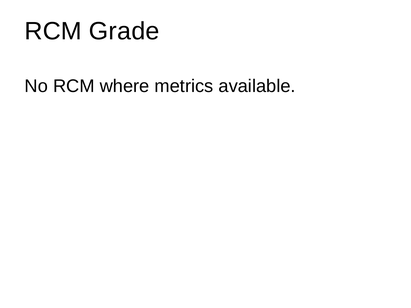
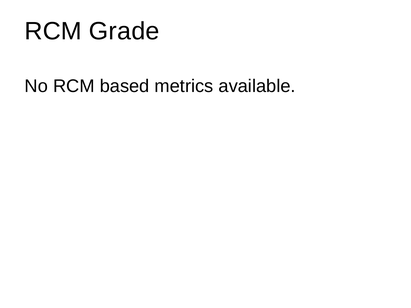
where: where -> based (125, 86)
